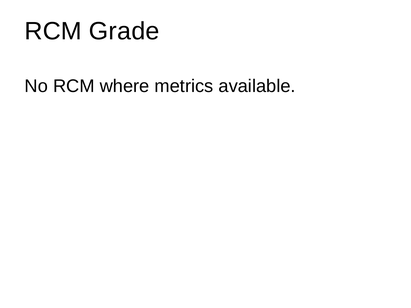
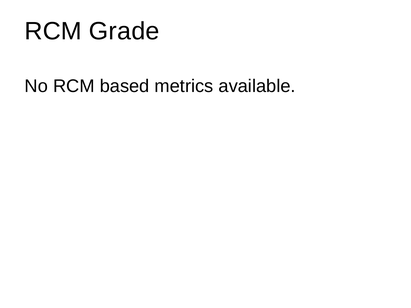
where: where -> based (125, 86)
